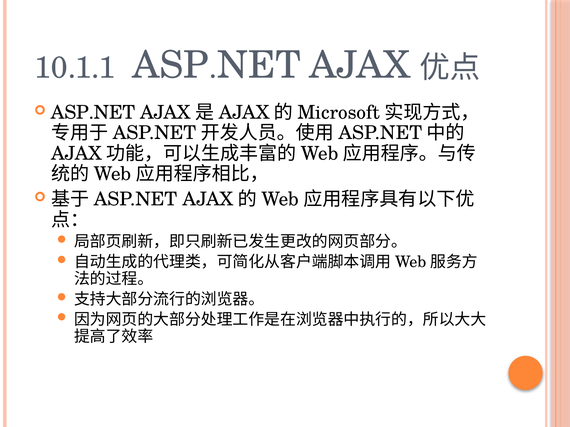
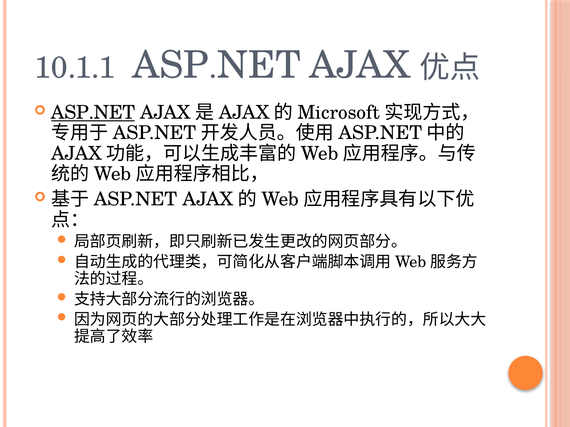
ASP.NET underline: none -> present (93, 113)
